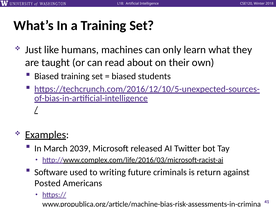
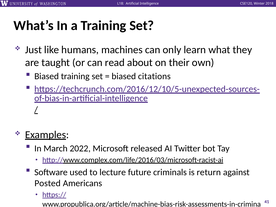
students: students -> citations (154, 76)
2039: 2039 -> 2022 (80, 148)
writing: writing -> lecture (113, 172)
